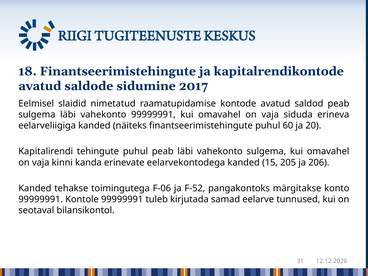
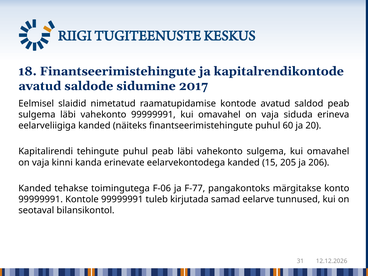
F-52: F-52 -> F-77 (195, 188)
